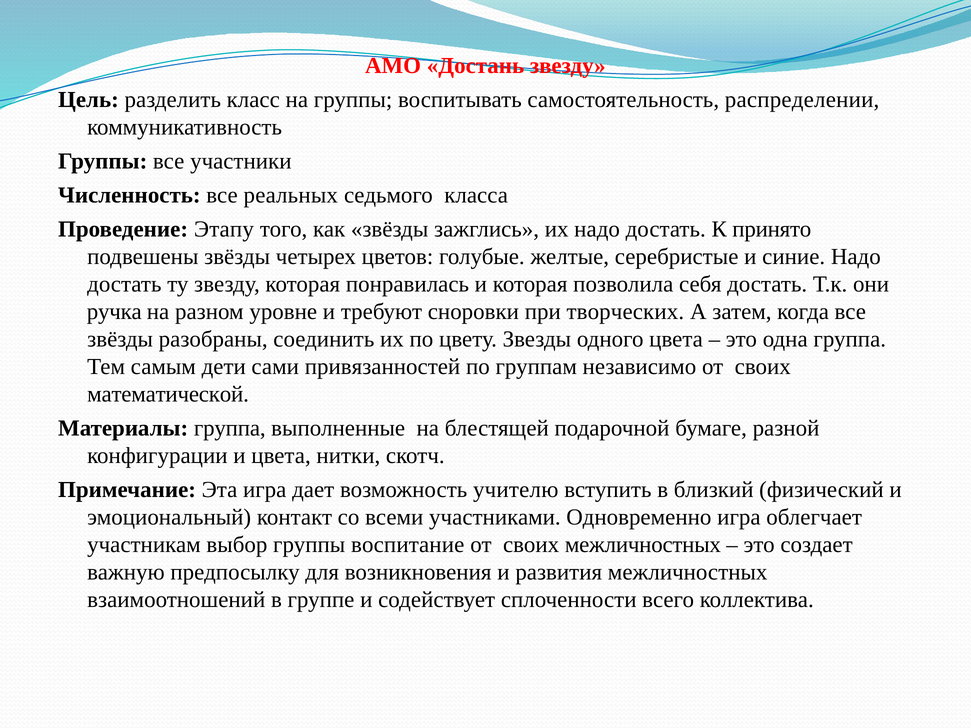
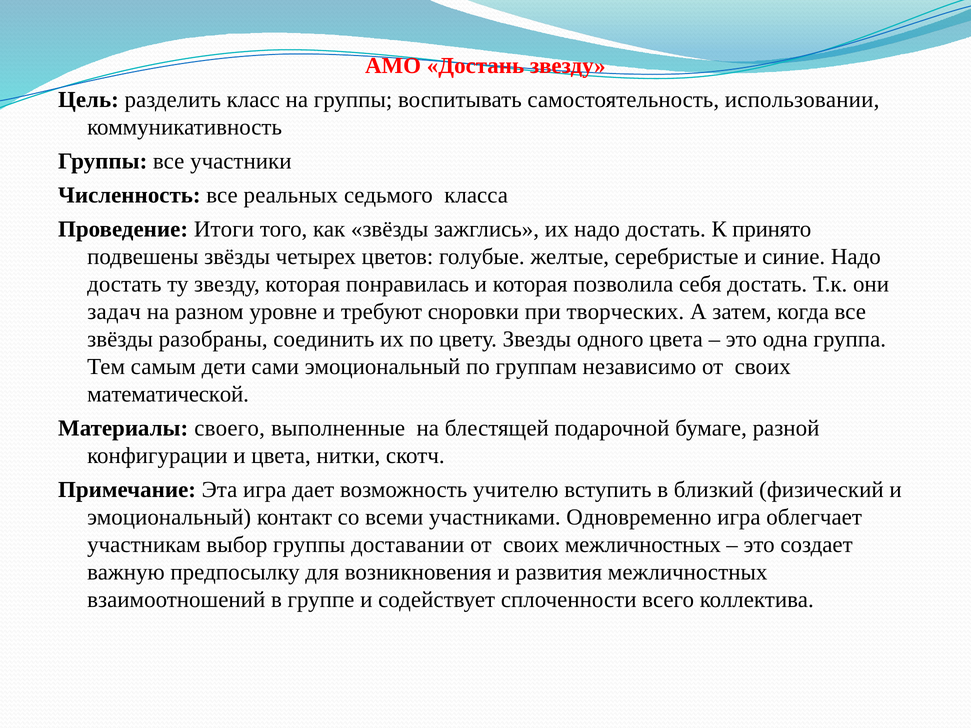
распределении: распределении -> использовании (802, 100)
Этапу: Этапу -> Итоги (224, 229)
ручка: ручка -> задач (114, 312)
сами привязанностей: привязанностей -> эмоциональный (383, 367)
Материалы группа: группа -> своего (230, 428)
воспитание: воспитание -> доставании (408, 545)
